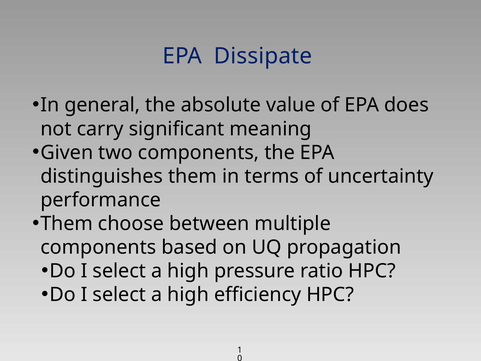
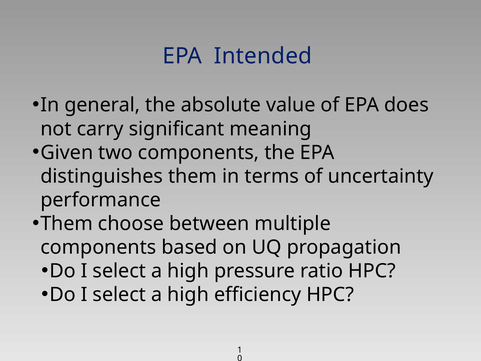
Dissipate: Dissipate -> Intended (263, 56)
